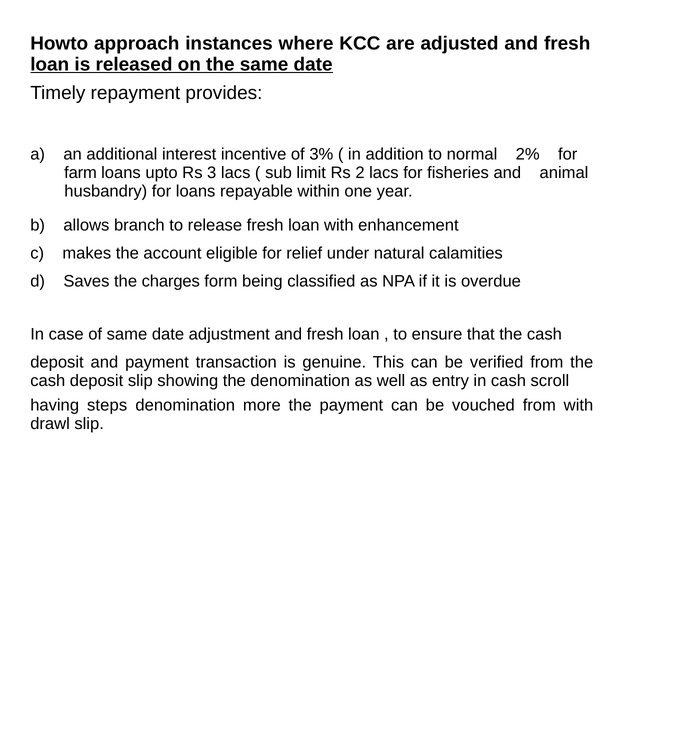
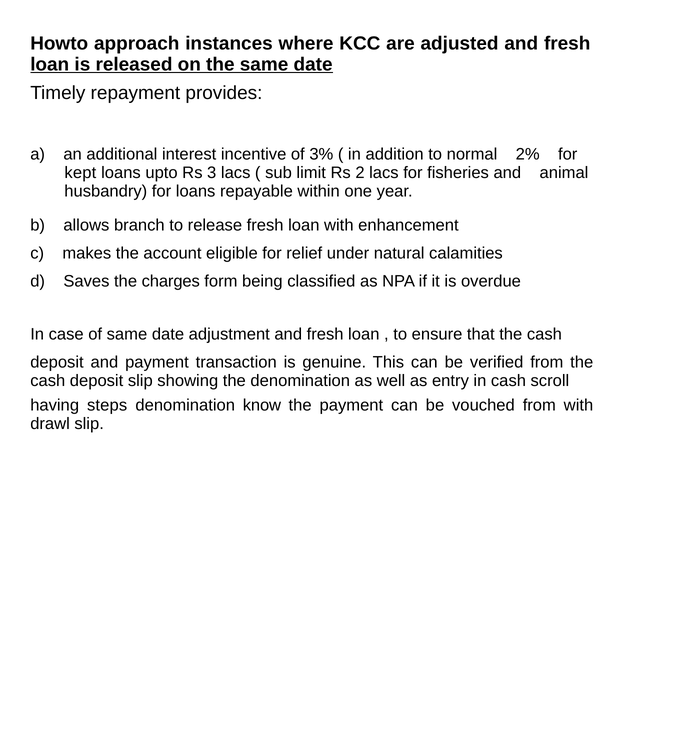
farm: farm -> kept (80, 173)
more: more -> know (262, 405)
